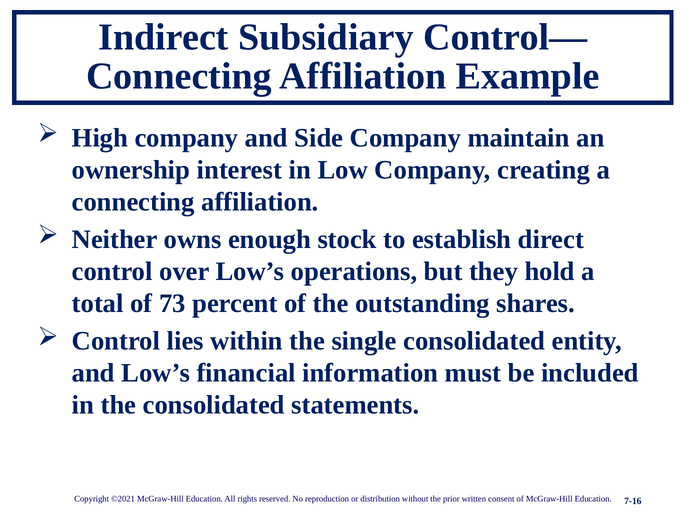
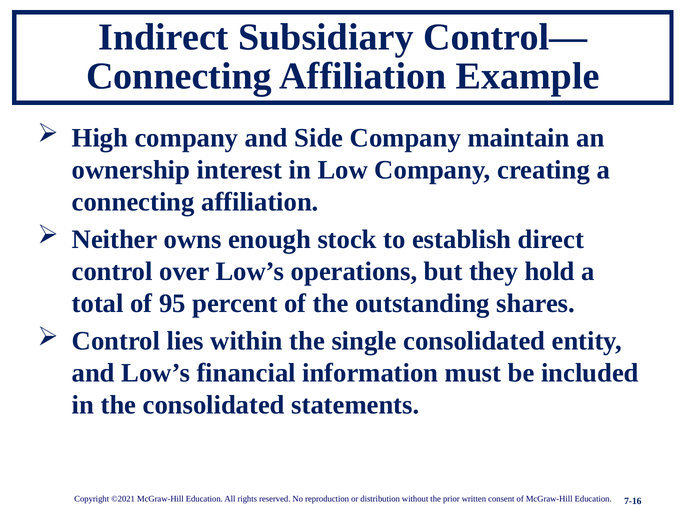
73: 73 -> 95 (172, 304)
